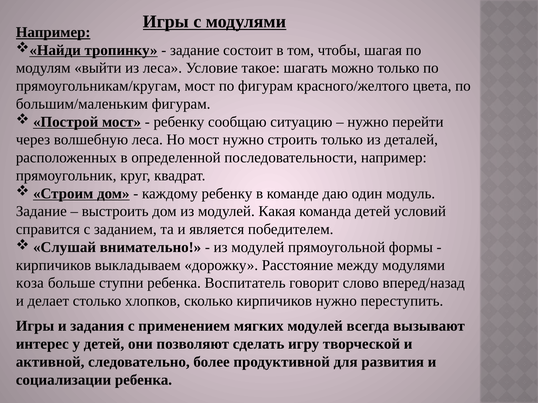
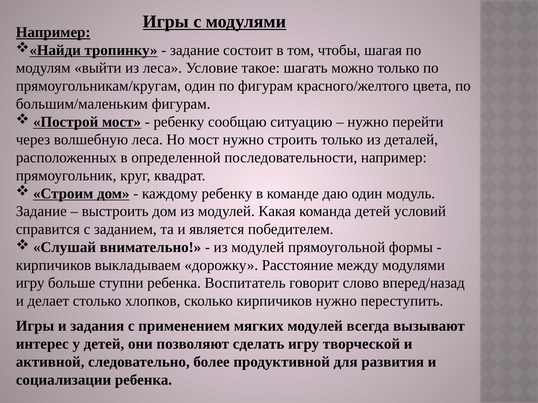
прямоугольникам/кругам мост: мост -> один (200, 86)
коза: коза -> игру (30, 283)
